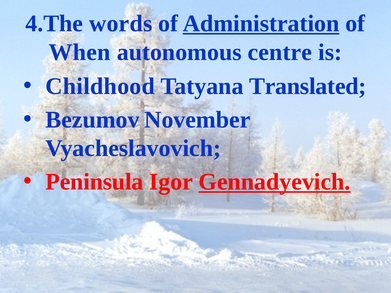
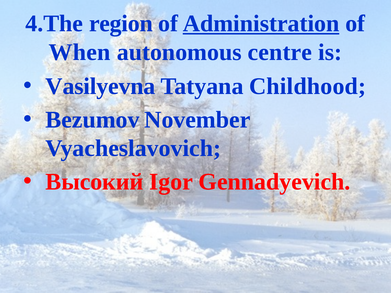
words: words -> region (121, 24)
Childhood: Childhood -> Vasilyevna (100, 86)
Translated: Translated -> Childhood (308, 86)
Peninsula: Peninsula -> Высокий (94, 182)
Gennadyevich underline: present -> none (274, 182)
